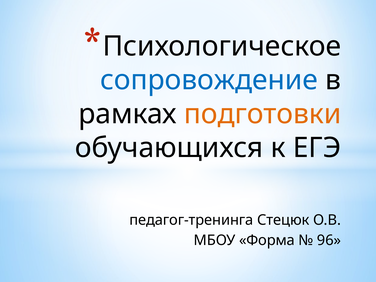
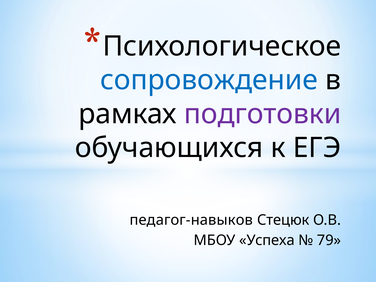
подготовки colour: orange -> purple (263, 114)
педагог-тренинга: педагог-тренинга -> педагог-навыков (191, 220)
Форма: Форма -> Успеха (267, 240)
96: 96 -> 79 (329, 240)
